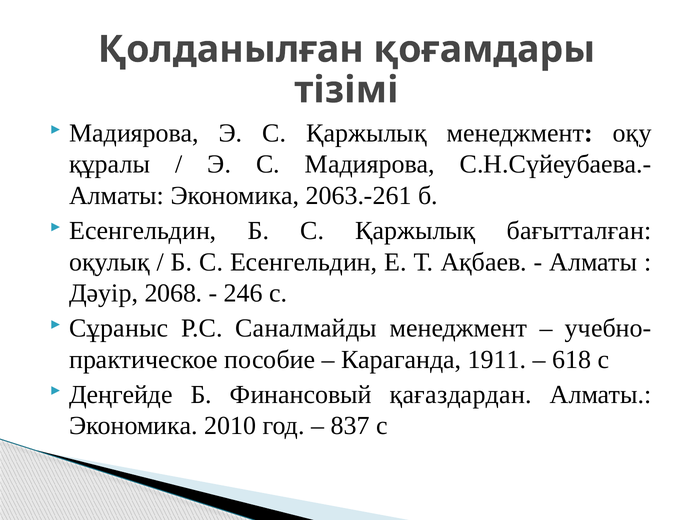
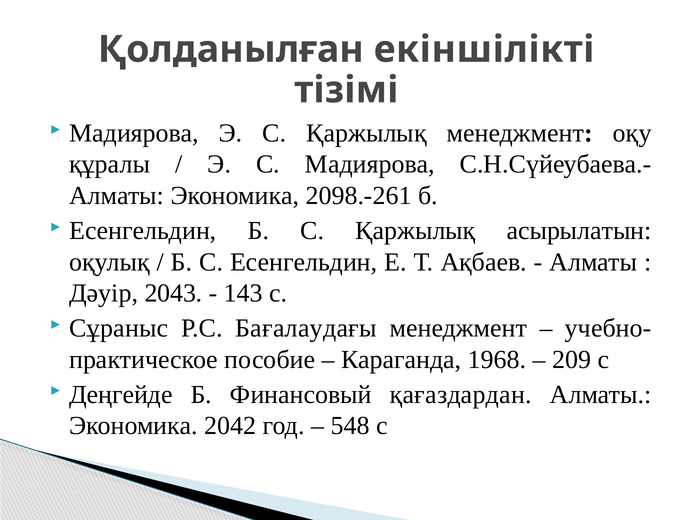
қоғамдары: қоғамдары -> екіншілікті (484, 49)
2063.-261: 2063.-261 -> 2098.-261 (359, 196)
бағытталған: бағытталған -> асырылатын (579, 231)
2068: 2068 -> 2043 (173, 293)
246: 246 -> 143 (243, 293)
Саналмайды: Саналмайды -> Бағалаудағы (306, 328)
1911: 1911 -> 1968 (497, 359)
618: 618 -> 209 (572, 359)
2010: 2010 -> 2042 (230, 426)
837: 837 -> 548 (350, 426)
